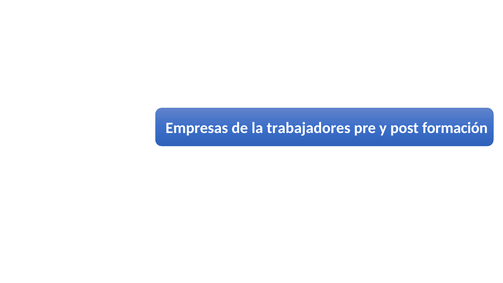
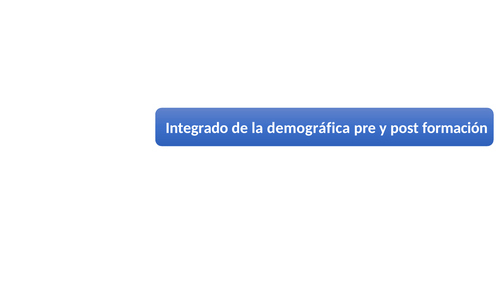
Empresas: Empresas -> Integrado (197, 128)
trabajadores: trabajadores -> demográfica (308, 128)
